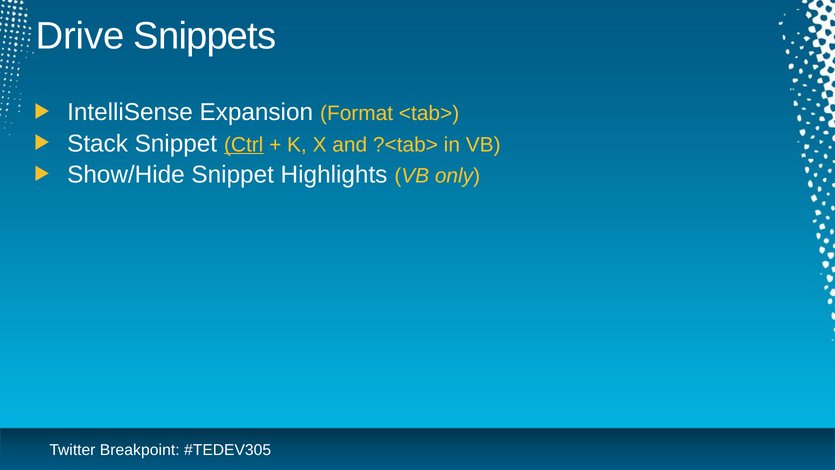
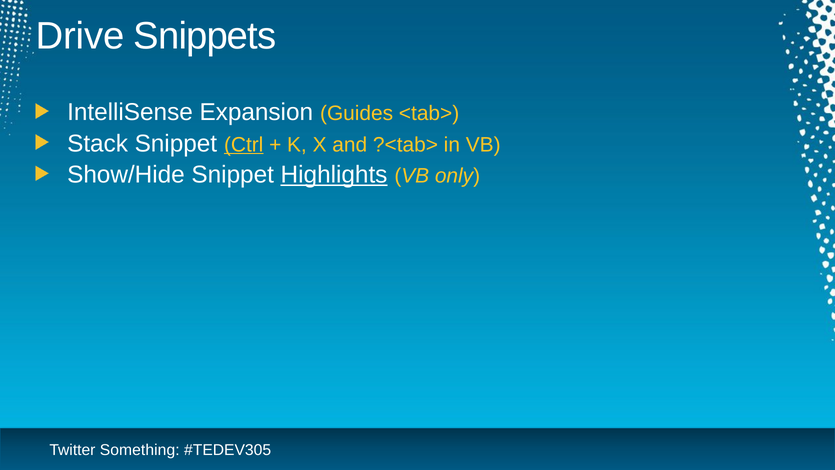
Format: Format -> Guides (357, 113)
Highlights underline: none -> present (334, 175)
Breakpoint: Breakpoint -> Something (140, 450)
